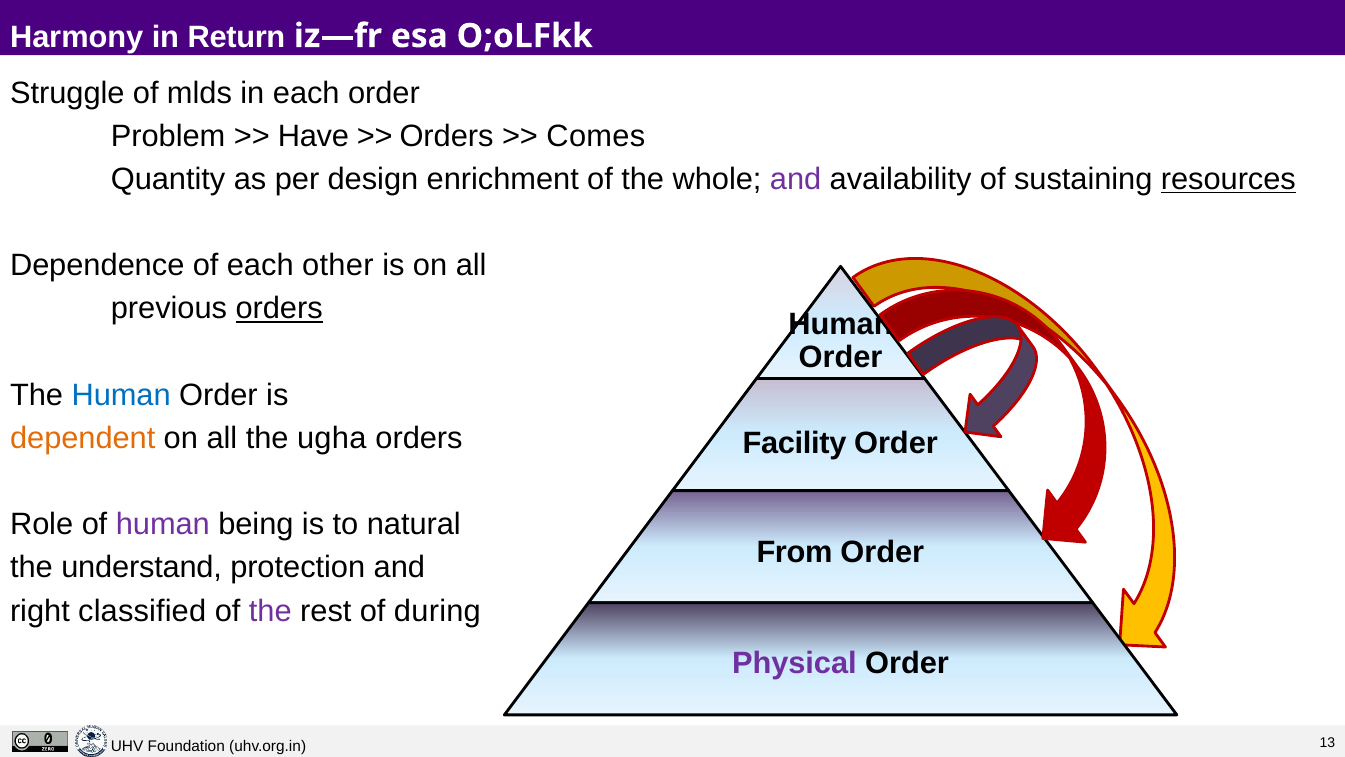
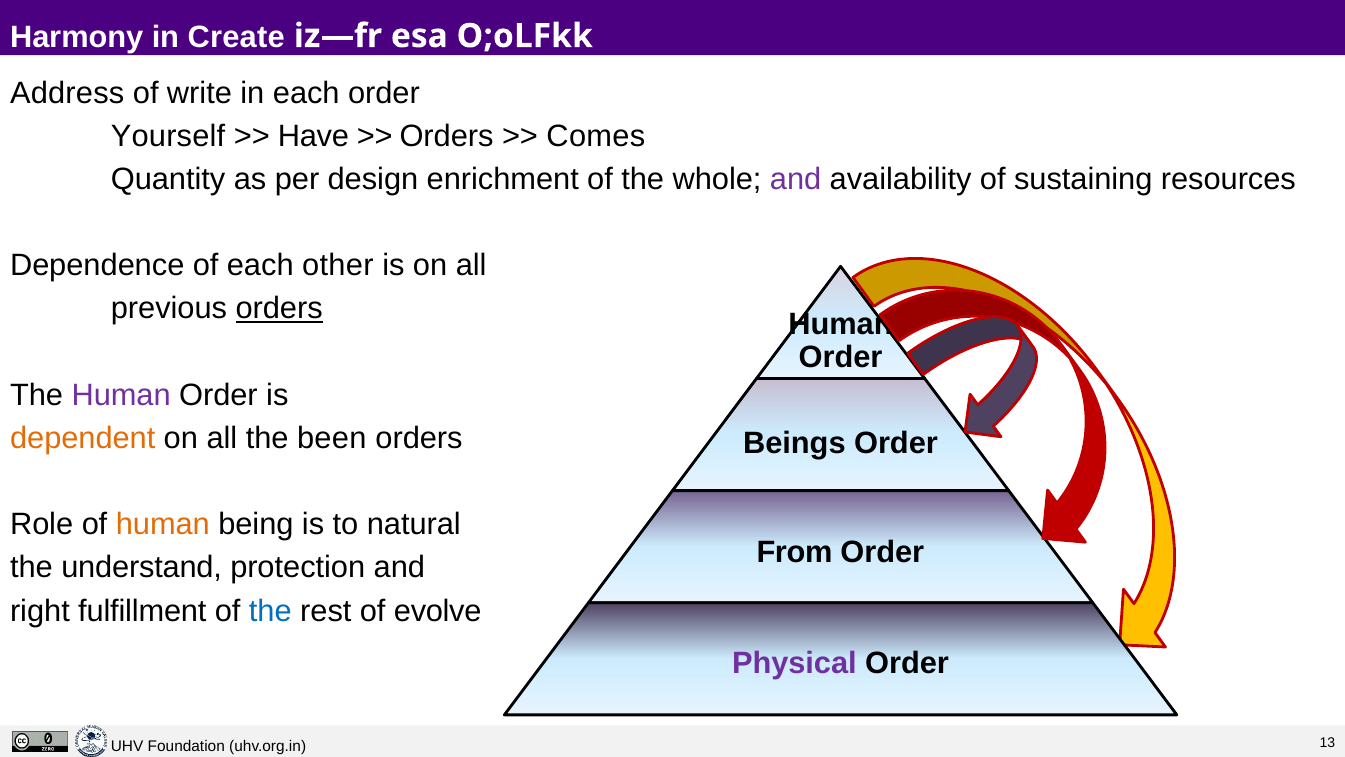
Return: Return -> Create (236, 37)
Struggle: Struggle -> Address (67, 93)
mlds: mlds -> write (199, 93)
Problem: Problem -> Yourself (168, 136)
resources underline: present -> none (1228, 179)
Human colour: blue -> purple (121, 395)
ugha: ugha -> been (332, 438)
Facility: Facility -> Beings (794, 443)
human colour: purple -> orange (163, 524)
classified: classified -> fulfillment (142, 610)
the colour: purple -> blue (270, 610)
during: during -> evolve (438, 610)
